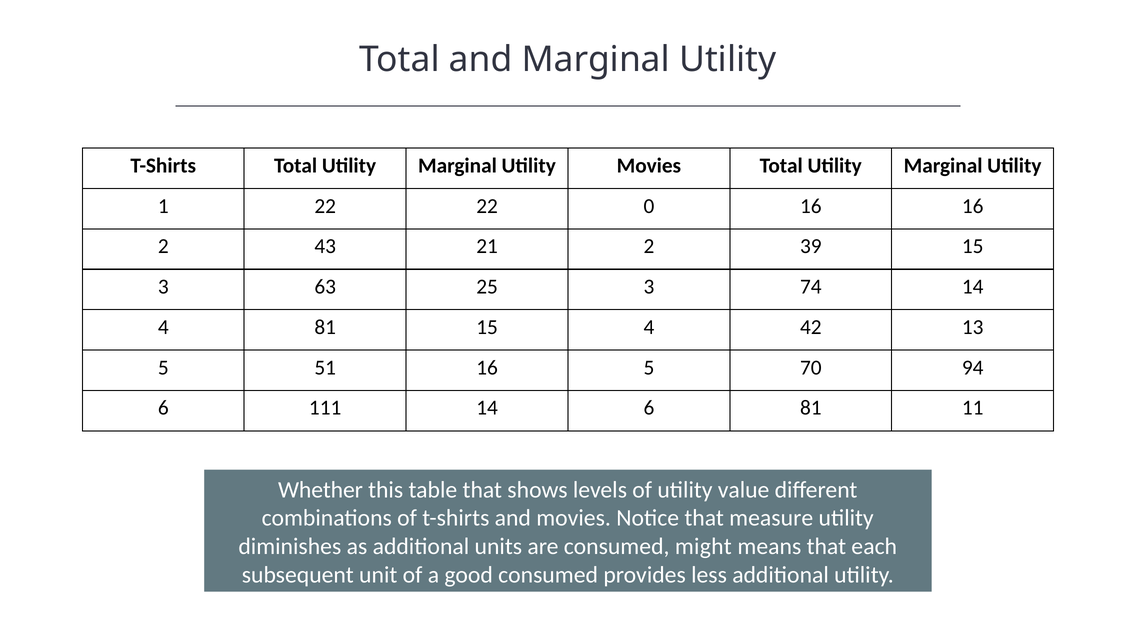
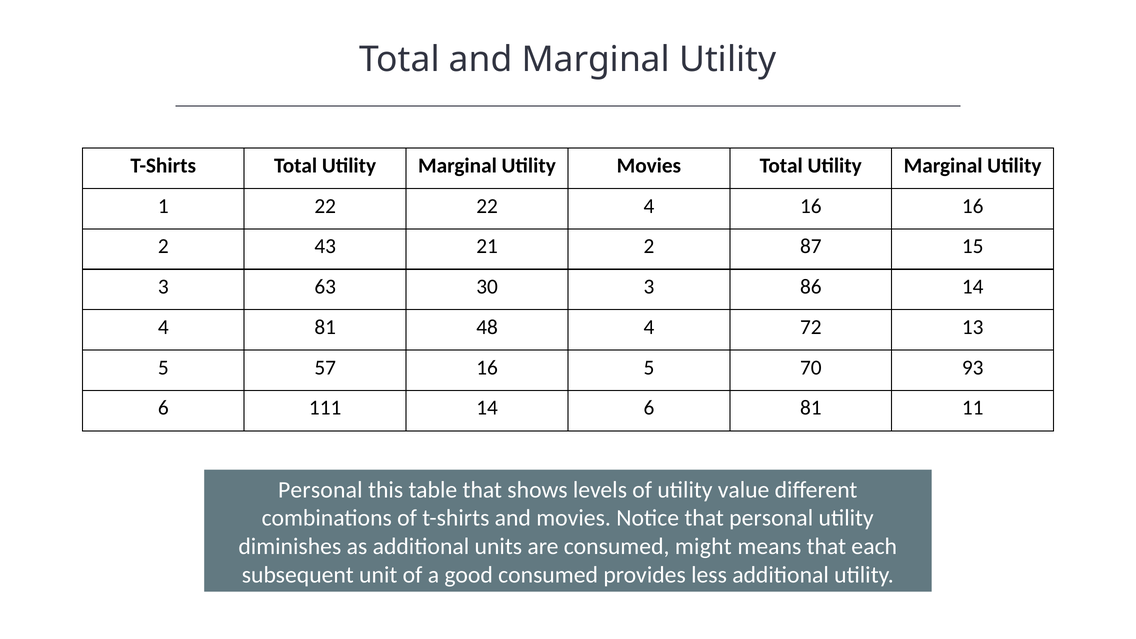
22 0: 0 -> 4 (649, 206)
39: 39 -> 87 (811, 246)
25: 25 -> 30 (487, 287)
74: 74 -> 86 (811, 287)
81 15: 15 -> 48 (487, 327)
42: 42 -> 72 (811, 327)
51: 51 -> 57 (325, 368)
94: 94 -> 93 (973, 368)
Whether: Whether -> Personal (320, 490)
that measure: measure -> personal (771, 518)
